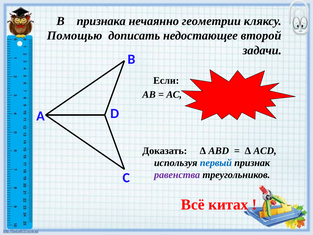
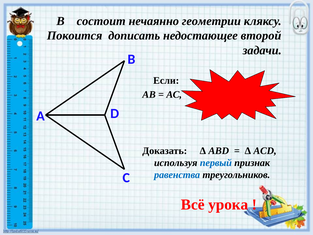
признака: признака -> состоит (101, 21)
Помощью: Помощью -> Покоится (75, 36)
равенства colour: purple -> blue (177, 175)
китах: китах -> урока (228, 204)
